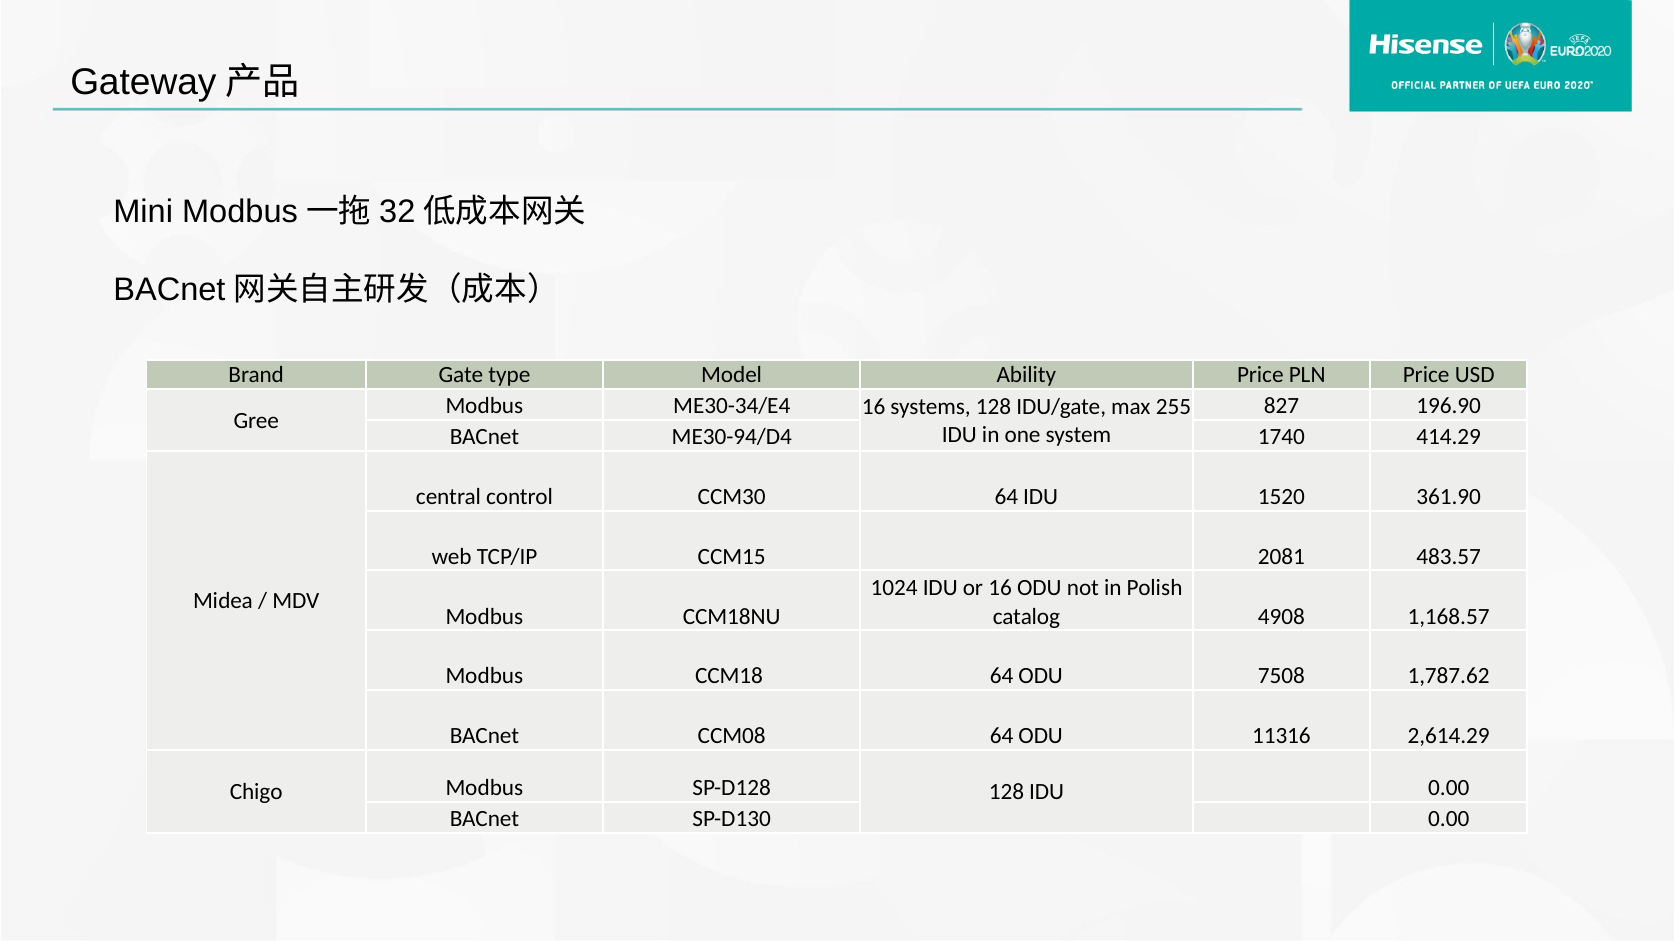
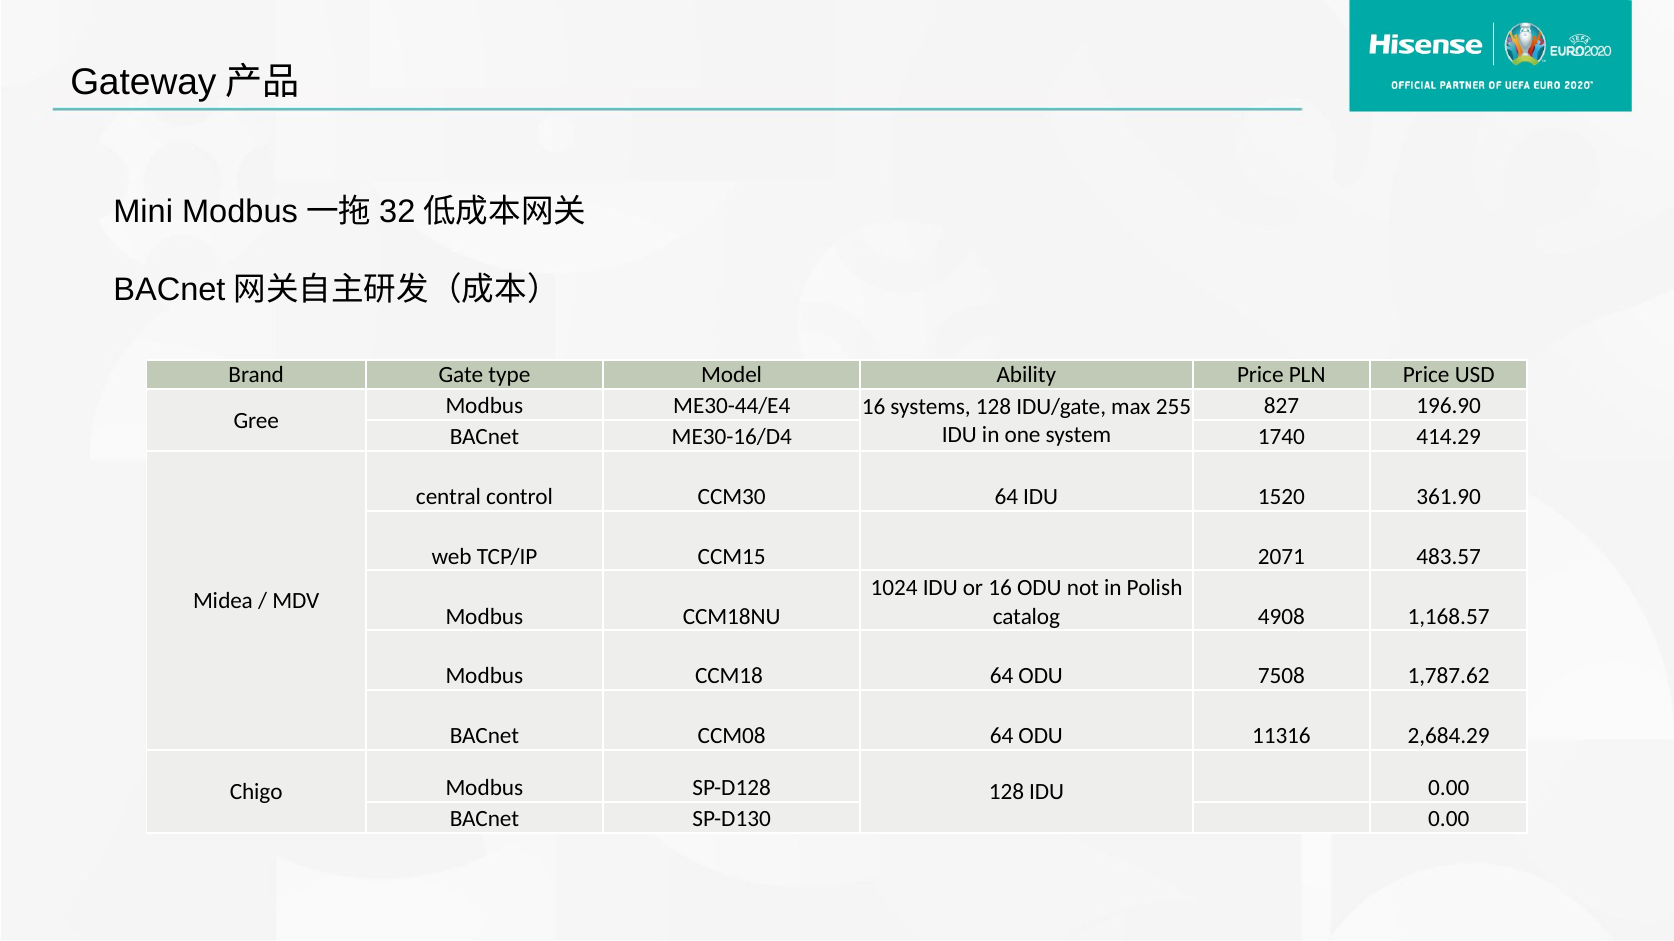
ME30-34/E4: ME30-34/E4 -> ME30-44/E4 (732, 406)
ME30-94/D4: ME30-94/D4 -> ME30-16/D4 (732, 437)
2081: 2081 -> 2071 (1281, 557)
2,614.29: 2,614.29 -> 2,684.29 (1449, 736)
